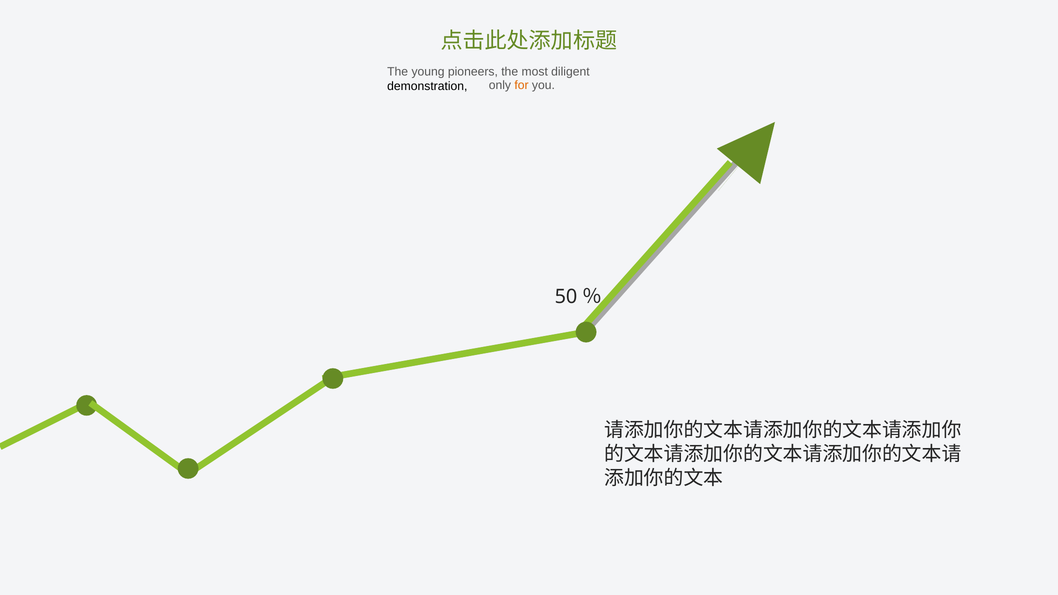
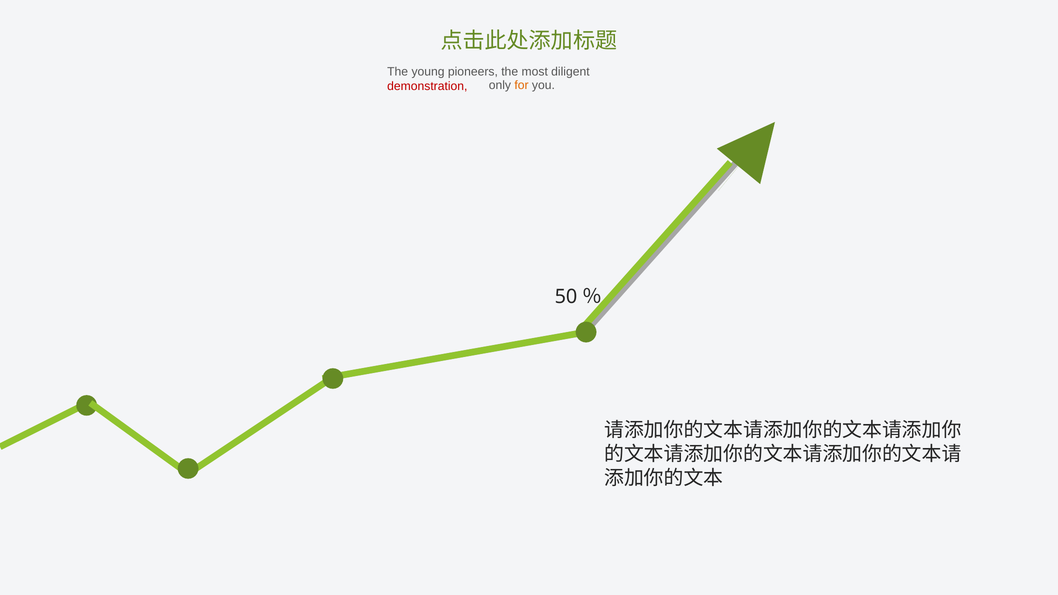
demonstration colour: black -> red (427, 86)
